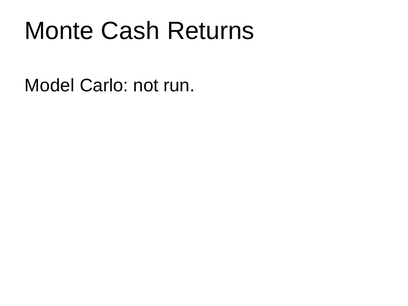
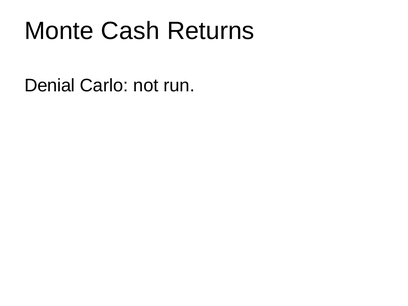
Model: Model -> Denial (50, 86)
